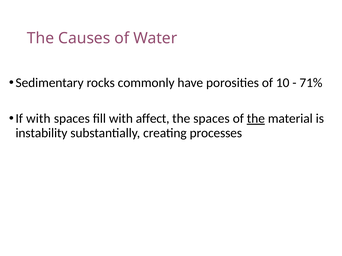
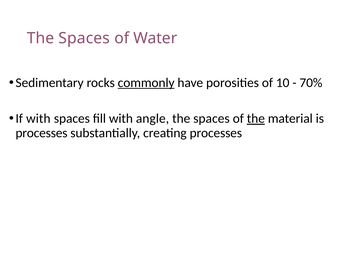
Causes: Causes -> Spaces (84, 38)
commonly underline: none -> present (146, 83)
71%: 71% -> 70% (311, 83)
affect: affect -> angle (153, 119)
instability: instability -> processes (42, 133)
